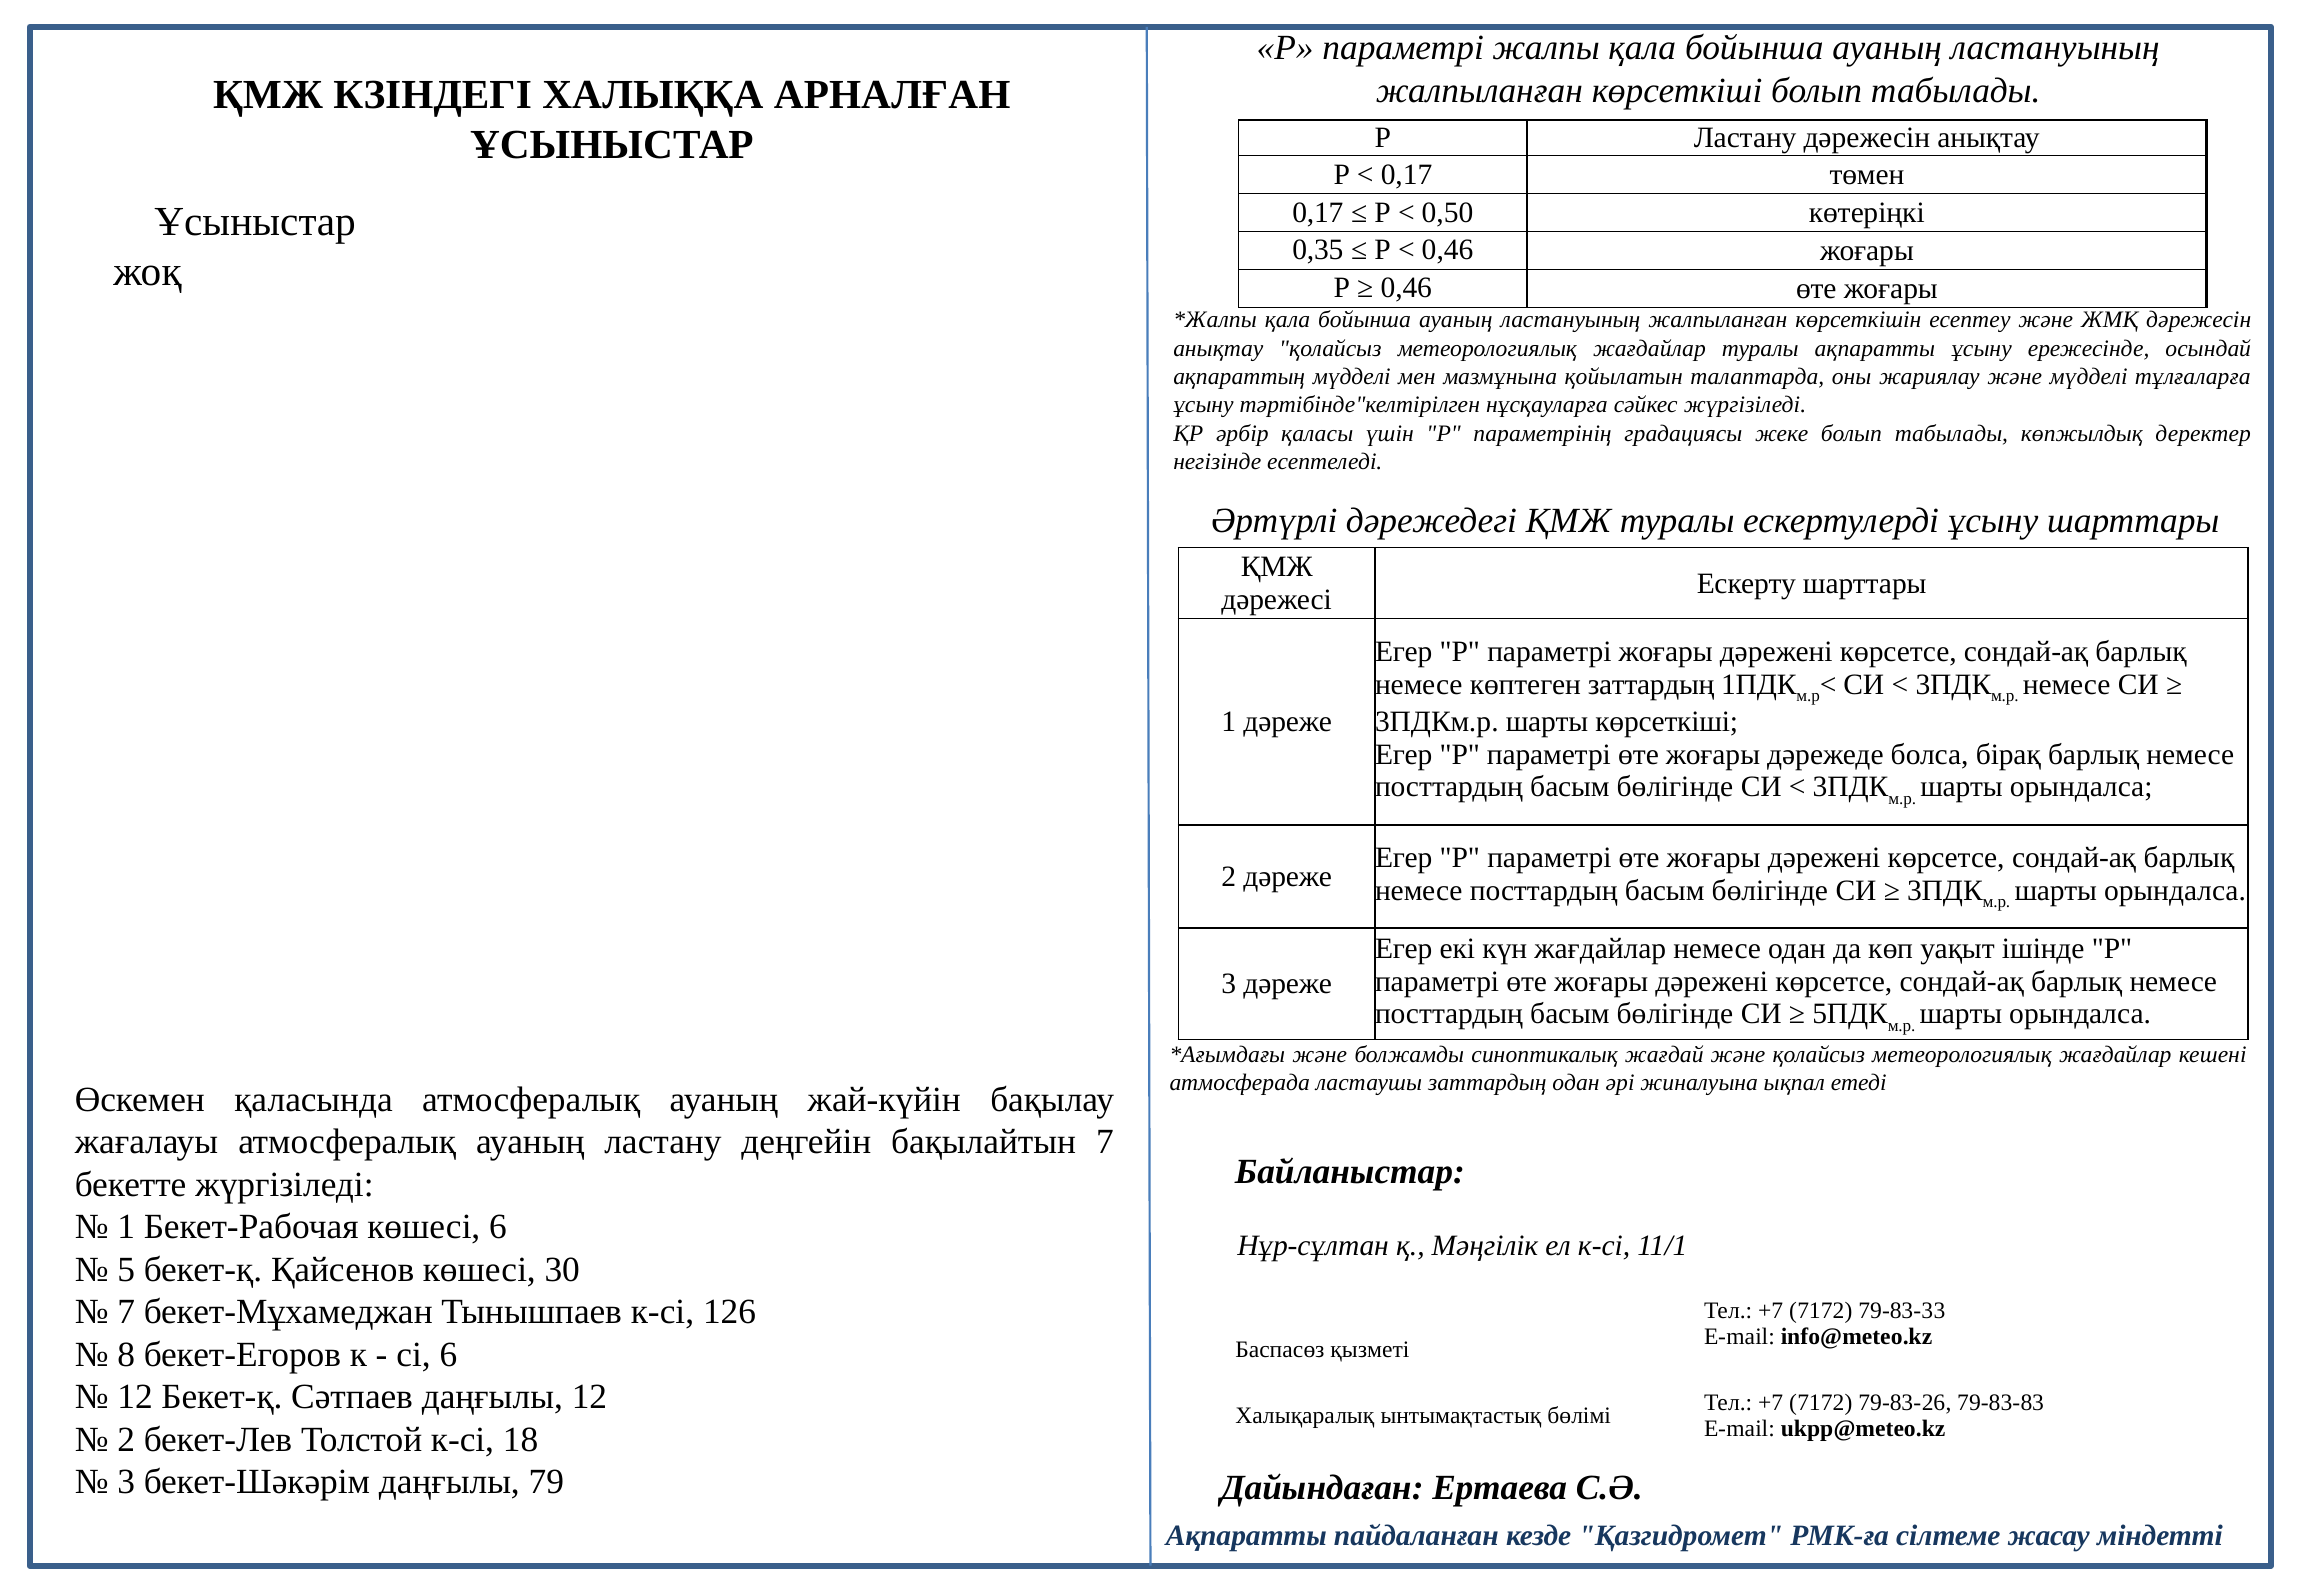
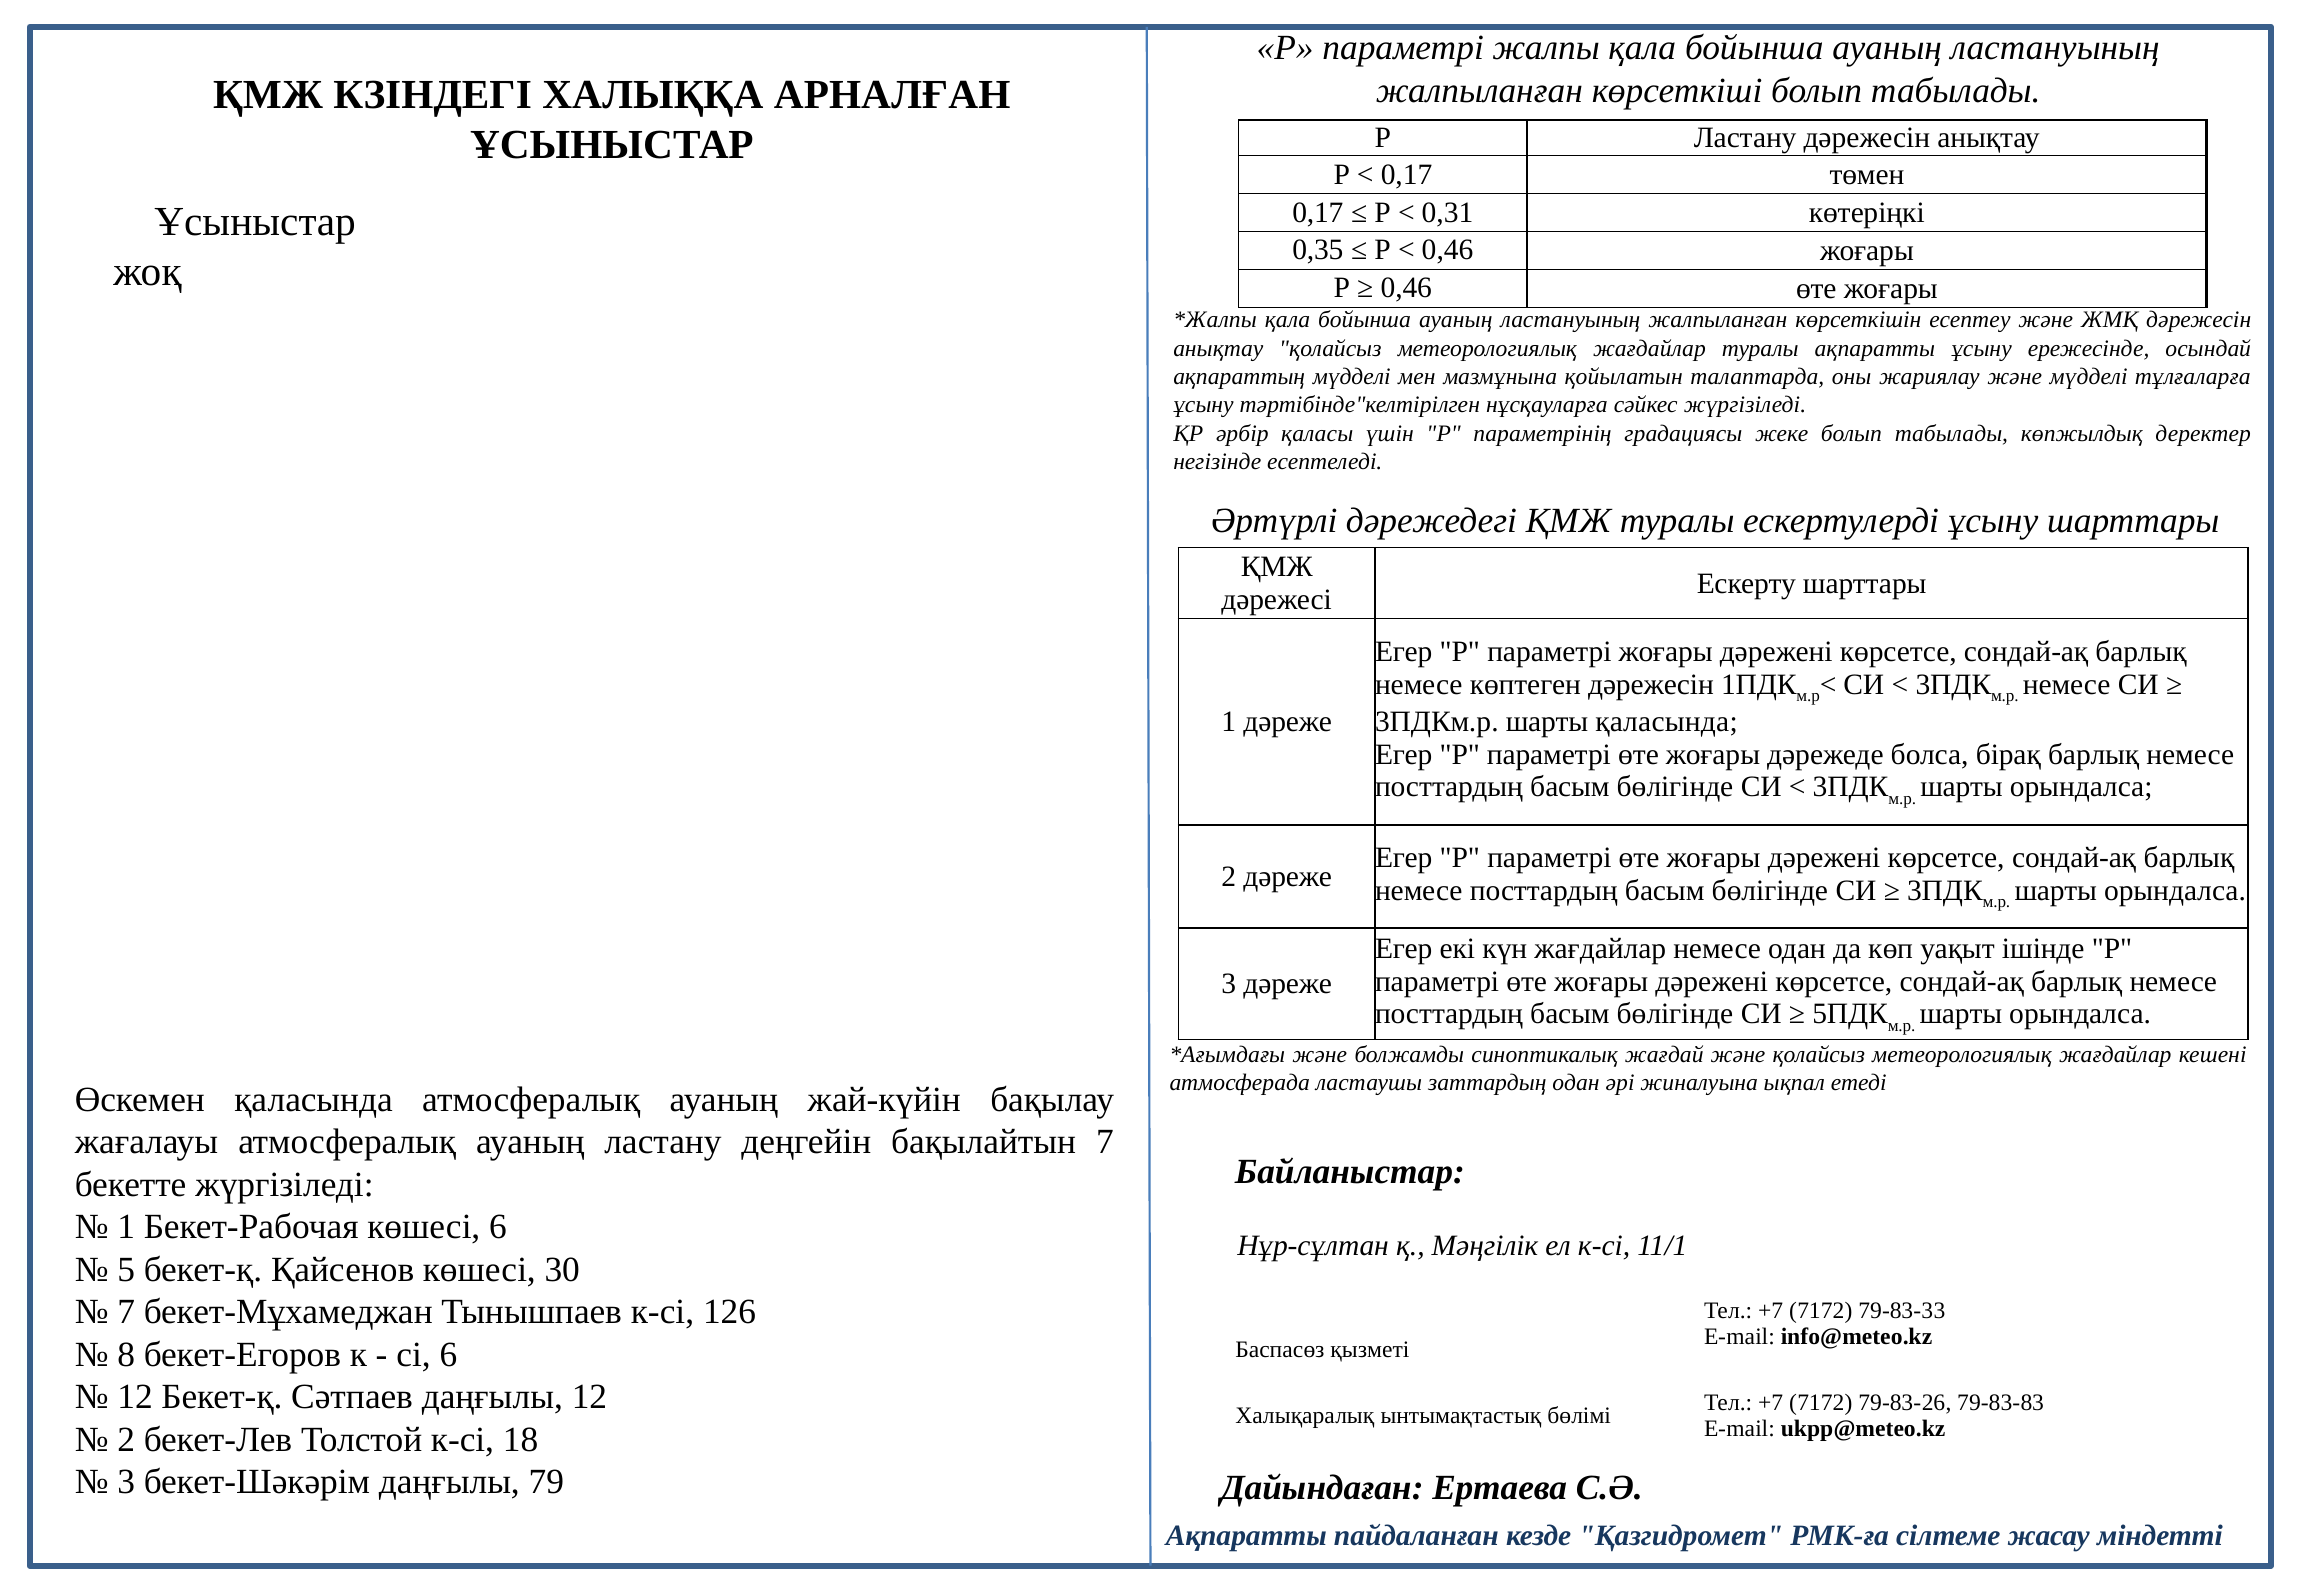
0,50: 0,50 -> 0,31 (1448, 212)
көптеген заттардың: заттардың -> дәрежесін (1651, 685)
шарты көрсеткіші: көрсеткіші -> қаласында (1667, 722)
